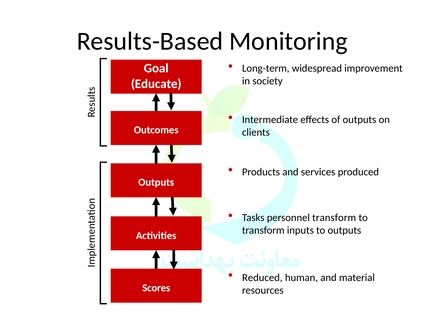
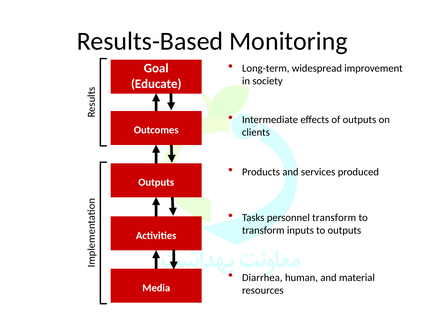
Reduced: Reduced -> Diarrhea (262, 277)
Scores: Scores -> Media (156, 288)
